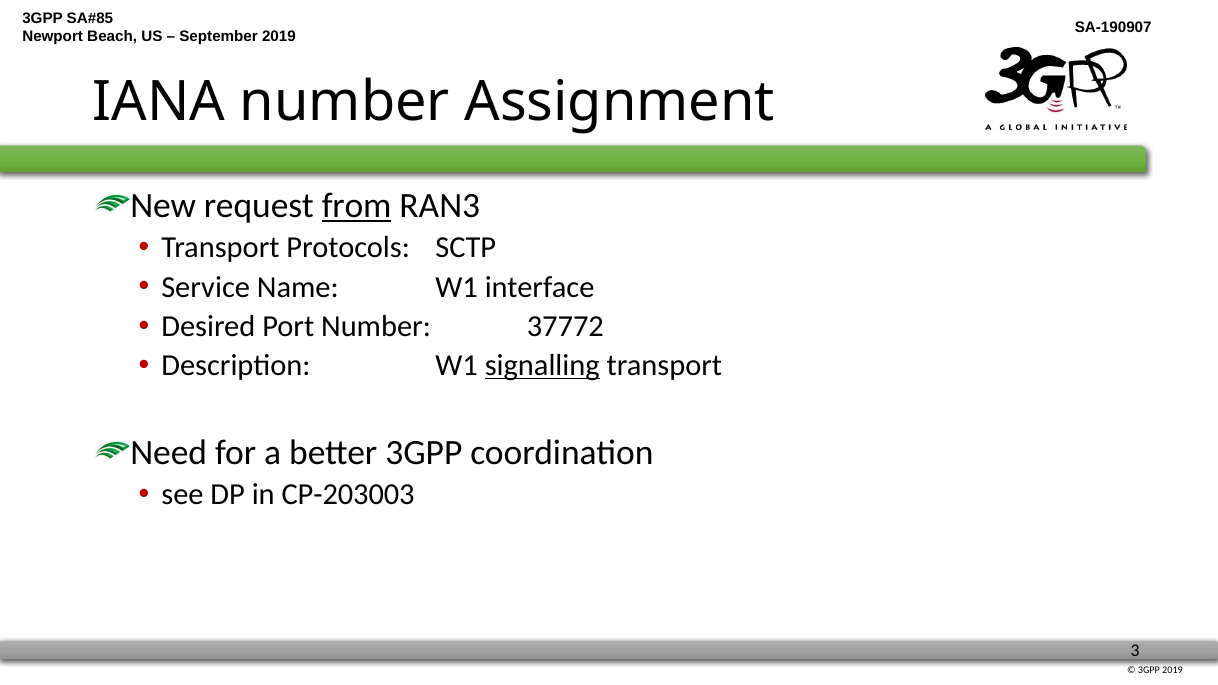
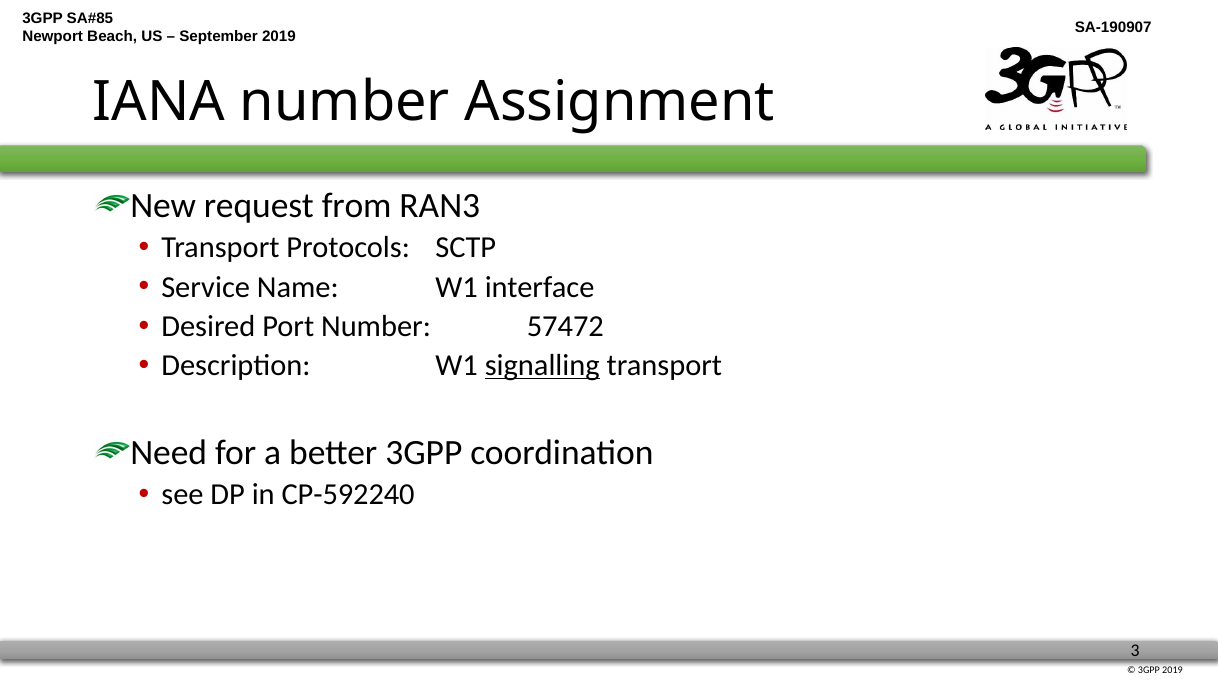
from underline: present -> none (357, 206)
37772: 37772 -> 57472 (565, 326)
CP-203003: CP-203003 -> CP-592240 (348, 495)
